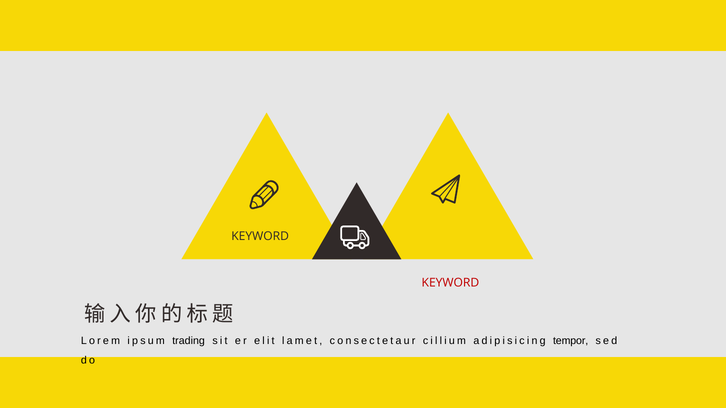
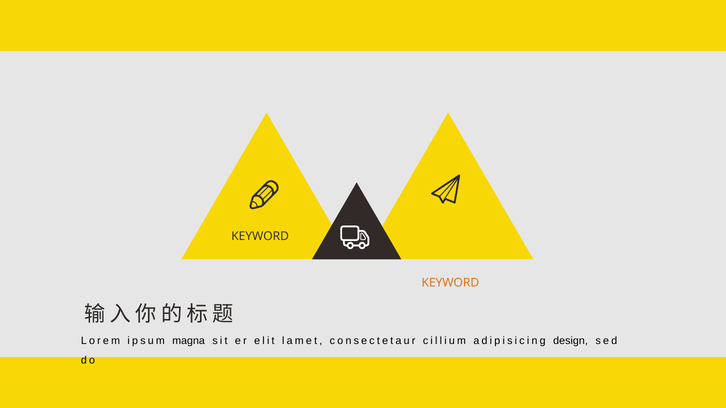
KEYWORD colour: red -> orange (450, 283)
trading: trading -> magna (189, 341)
tempor: tempor -> design (571, 341)
